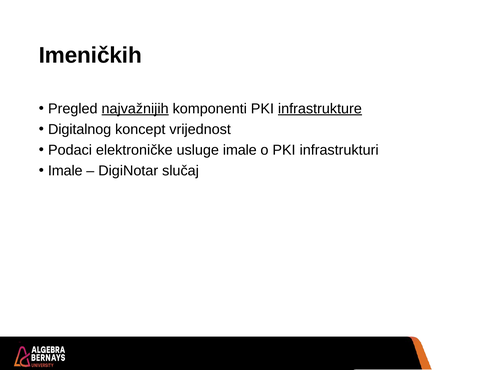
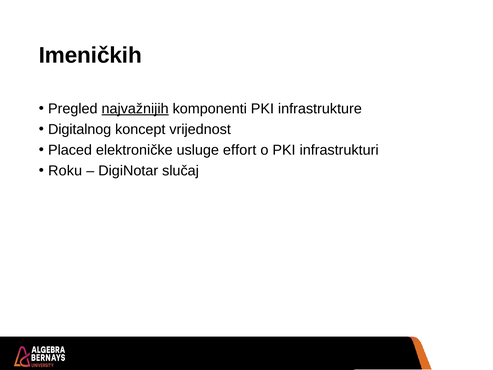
infrastrukture underline: present -> none (320, 109)
Podaci: Podaci -> Placed (70, 150)
usluge imale: imale -> effort (240, 150)
Imale: Imale -> Roku (65, 171)
